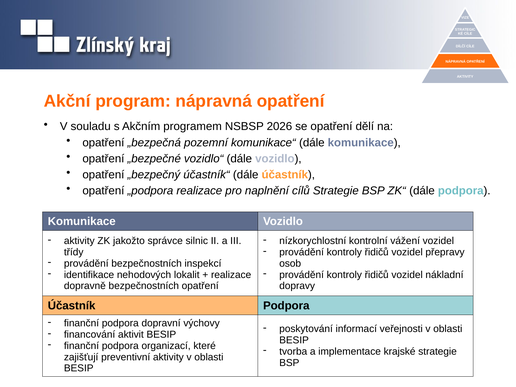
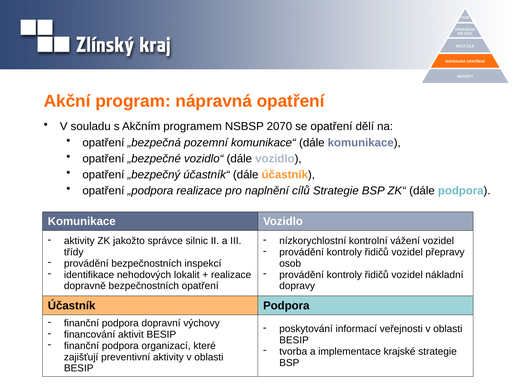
2026: 2026 -> 2070 (279, 127)
